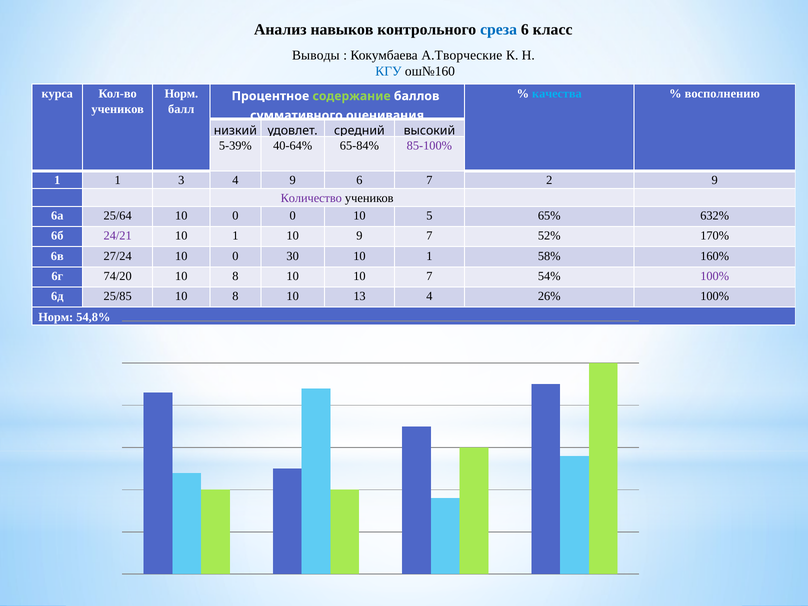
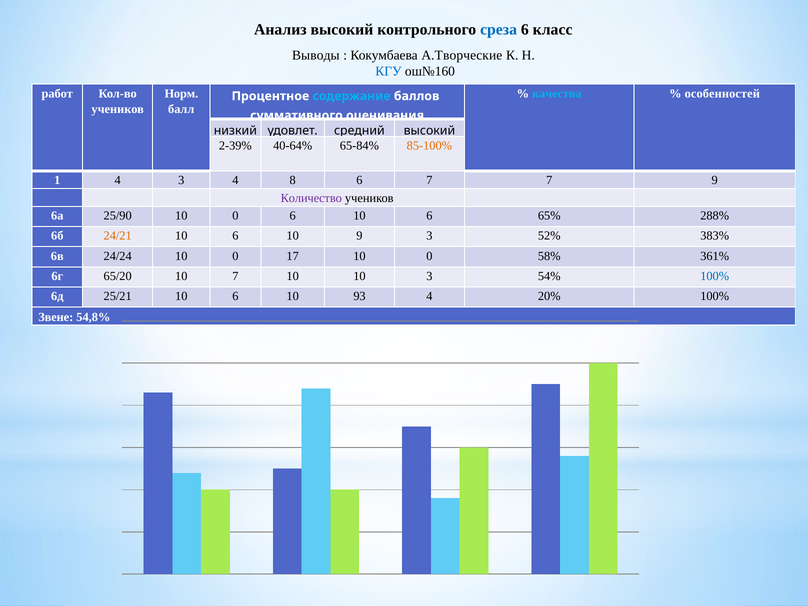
Анализ навыков: навыков -> высокий (342, 29)
курса: курса -> работ (57, 93)
восполнению: восполнению -> особенностей (722, 93)
содержание colour: light green -> light blue (352, 96)
5-39%: 5-39% -> 2-39% (235, 146)
85-100% colour: purple -> orange (429, 146)
1 1: 1 -> 4 (118, 180)
4 9: 9 -> 8 (293, 180)
7 2: 2 -> 7 (549, 180)
25/64: 25/64 -> 25/90 (118, 216)
0 0: 0 -> 6 (293, 216)
5: 5 -> 6 (429, 216)
632%: 632% -> 288% (715, 216)
24/21 colour: purple -> orange (118, 236)
1: 1 -> 6 (235, 236)
9 7: 7 -> 3 (429, 236)
170%: 170% -> 383% (715, 236)
27/24: 27/24 -> 24/24 (118, 256)
30: 30 -> 17 (293, 256)
1: 1 -> 0 (429, 256)
160%: 160% -> 361% (715, 256)
74/20: 74/20 -> 65/20 (118, 276)
8: 8 -> 7 (235, 276)
10 7: 7 -> 3 (429, 276)
100% colour: purple -> blue (715, 276)
25/85: 25/85 -> 25/21 (118, 296)
8: 8 -> 6 (235, 296)
13: 13 -> 93 (360, 296)
26%: 26% -> 20% (549, 296)
Норм: Норм -> Звене (56, 317)
